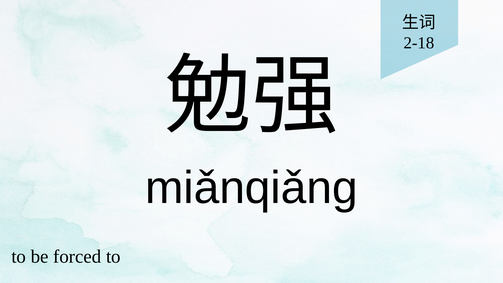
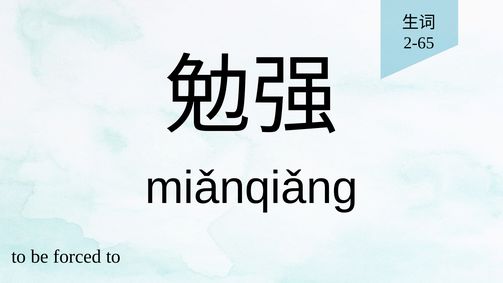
2-18: 2-18 -> 2-65 (419, 43)
